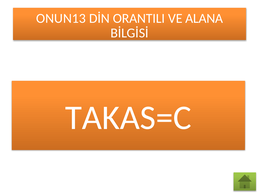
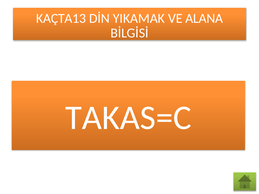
ONUN13: ONUN13 -> KAÇTA13 (61, 18)
ORANTILI: ORANTILI -> YIKAMAK (139, 18)
